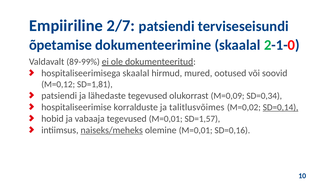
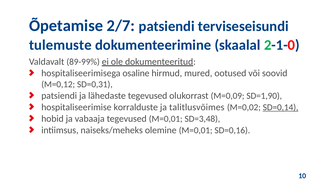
Empiiriline: Empiiriline -> Õpetamise (66, 26)
õpetamise: õpetamise -> tulemuste (60, 45)
hospitaliseerimisega skaalal: skaalal -> osaline (136, 73)
SD=1,81: SD=1,81 -> SD=0,31 (95, 84)
SD=0,34: SD=0,34 -> SD=1,90 (264, 96)
SD=1,57: SD=1,57 -> SD=3,48 (202, 119)
naiseks/meheks underline: present -> none (112, 130)
